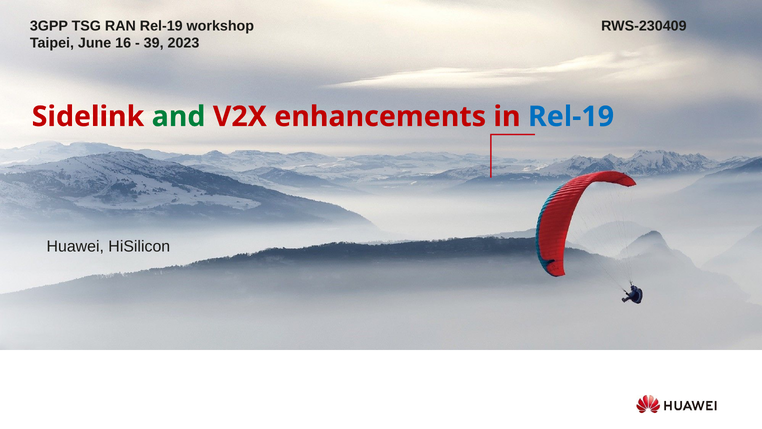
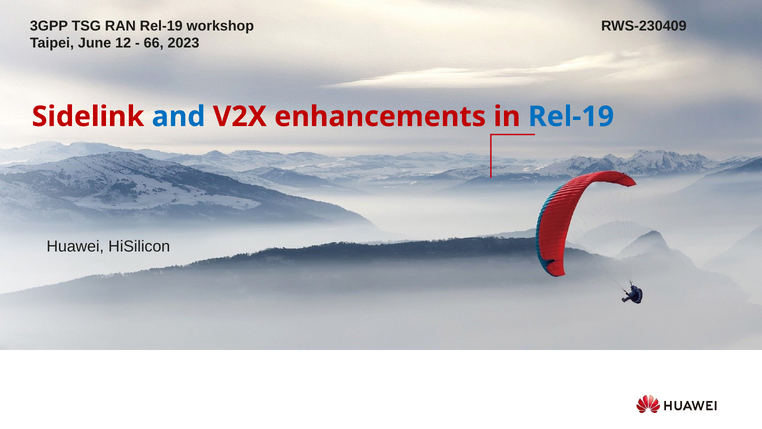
16: 16 -> 12 (123, 43)
39: 39 -> 66 (154, 43)
and colour: green -> blue (179, 116)
